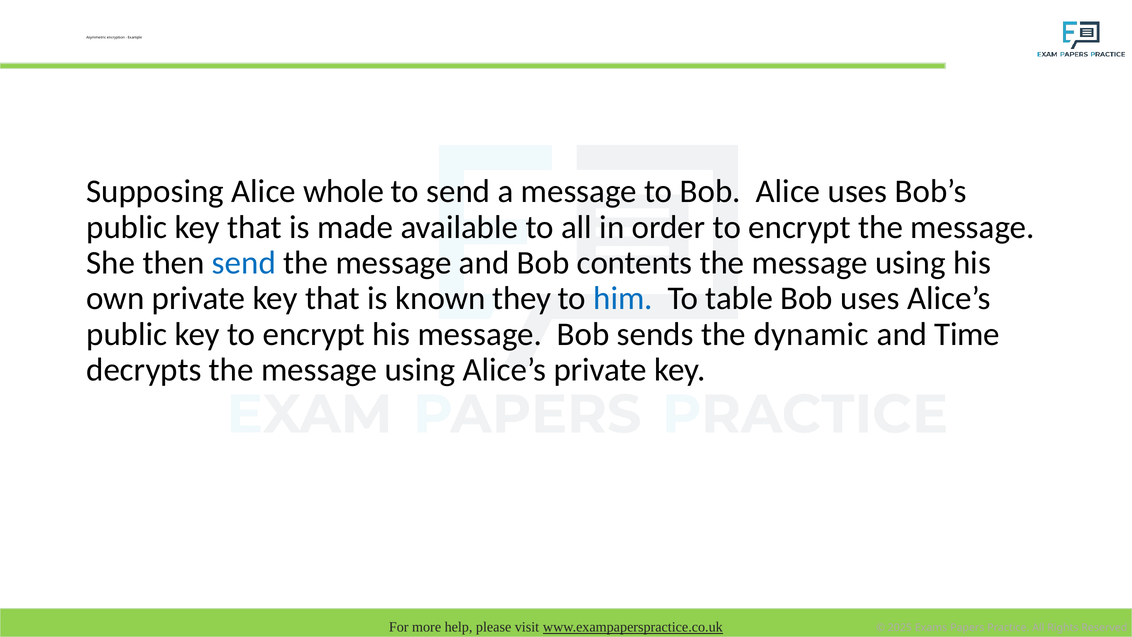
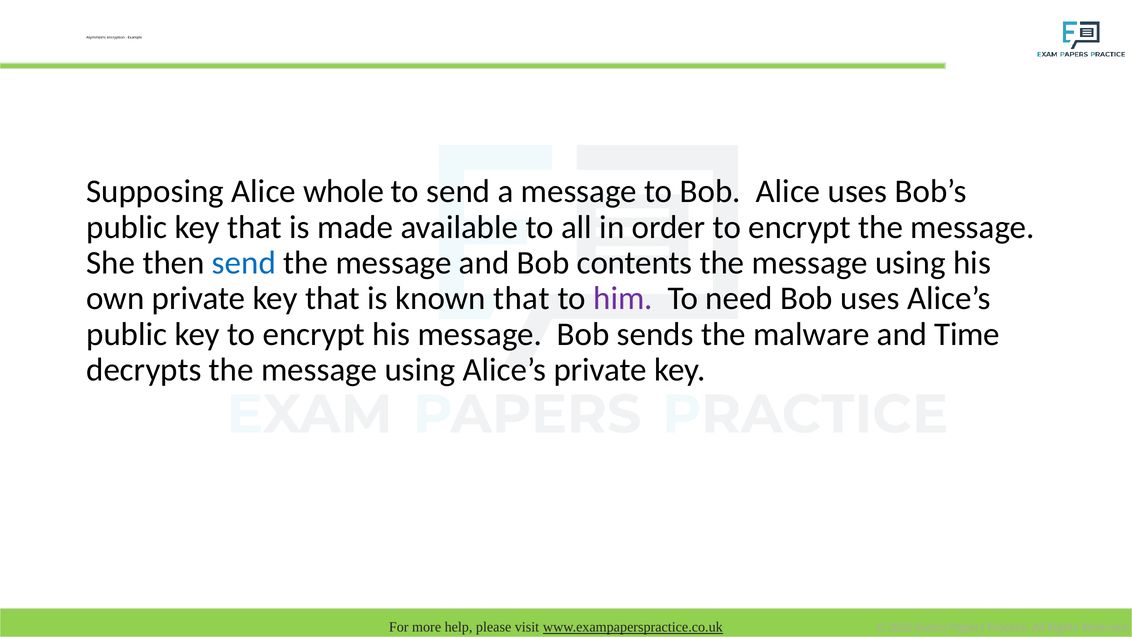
known they: they -> that (521, 298)
him colour: blue -> purple (623, 298)
table: table -> need (739, 298)
dynamic: dynamic -> malware (811, 334)
